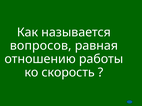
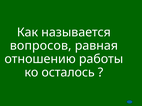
скорость: скорость -> осталось (68, 73)
